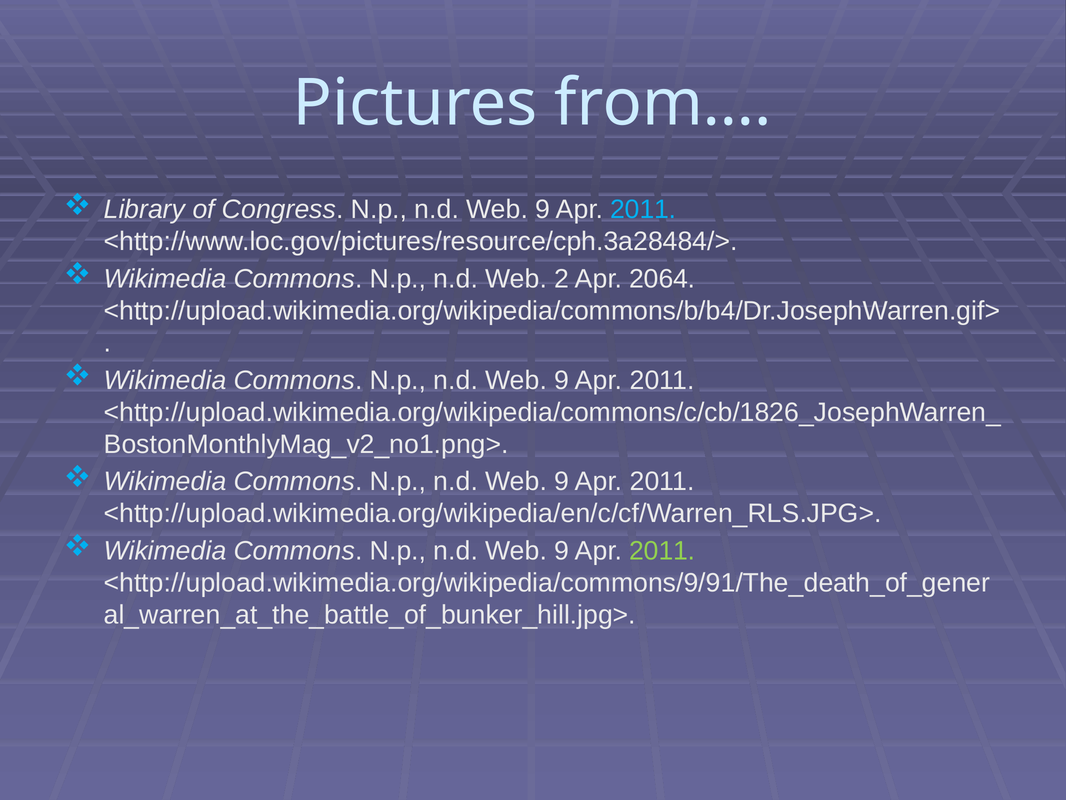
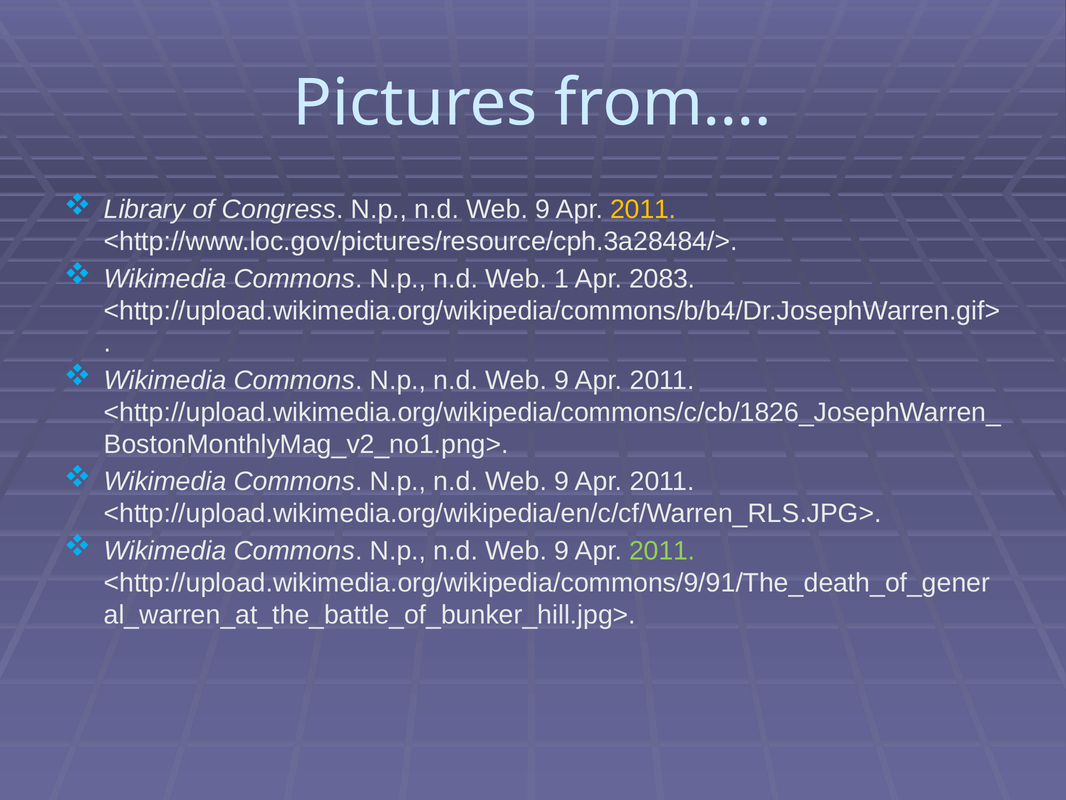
2011 colour: light blue -> yellow (643, 210)
2: 2 -> 1 (562, 279)
2064: 2064 -> 2083 (662, 279)
